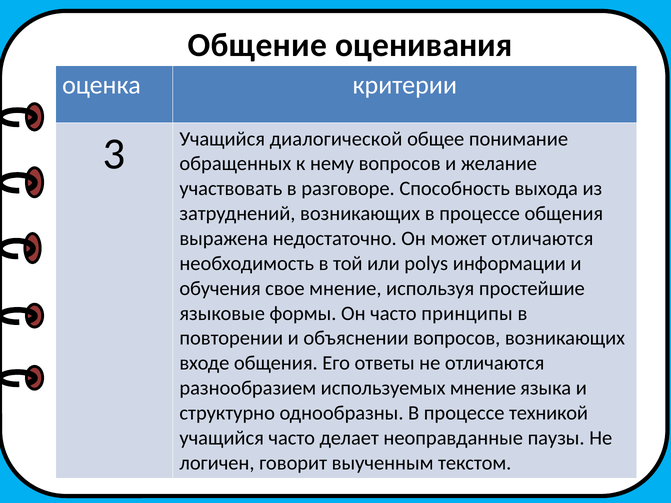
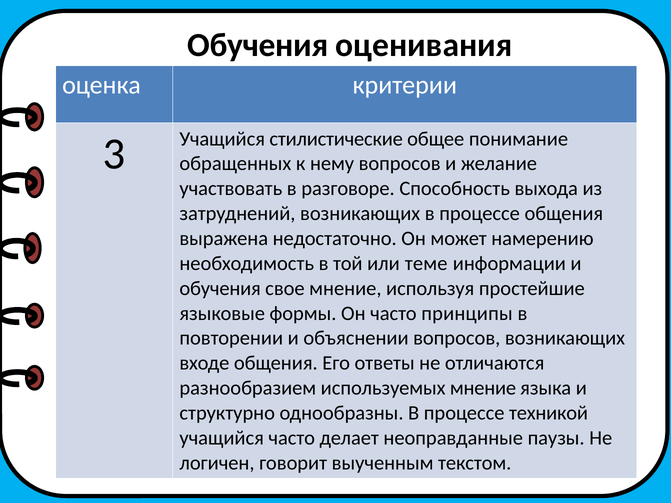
Общение: Общение -> Обучения (258, 45)
диалогической: диалогической -> стилистические (336, 139)
может отличаются: отличаются -> намерению (542, 239)
polys: polys -> теме (426, 264)
